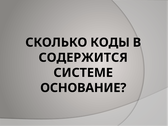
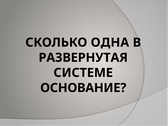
КОДЫ: КОДЫ -> ОДНА (110, 43)
СОДЕРЖИТСЯ: СОДЕРЖИТСЯ -> РАЗВЕРНУТАЯ (83, 58)
